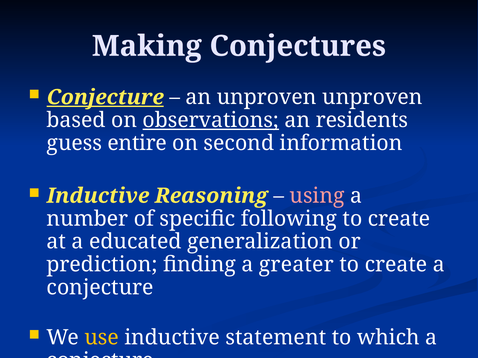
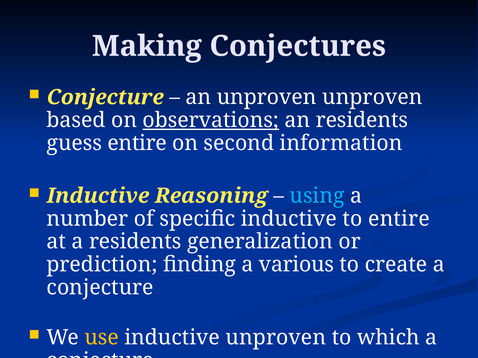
Conjecture underline: present -> none (105, 97)
using colour: pink -> light blue (317, 196)
specific following: following -> inductive (289, 219)
create: create -> entire (399, 219)
a educated: educated -> residents (135, 242)
greater: greater -> various (297, 265)
inductive statement: statement -> unproven (276, 338)
